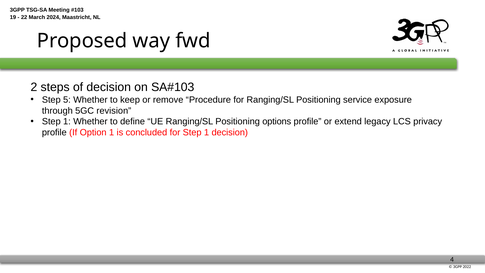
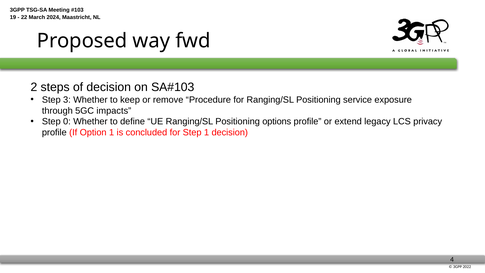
5: 5 -> 3 (67, 100)
revision: revision -> impacts (114, 111)
1: 1 -> 0 (67, 122)
